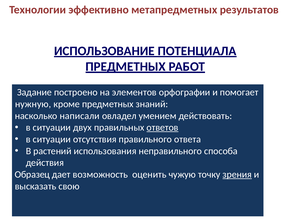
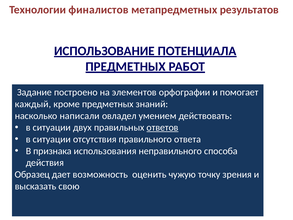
эффективно: эффективно -> финалистов (99, 10)
нужную: нужную -> каждый (33, 104)
растений: растений -> признака (52, 151)
зрения underline: present -> none (237, 174)
